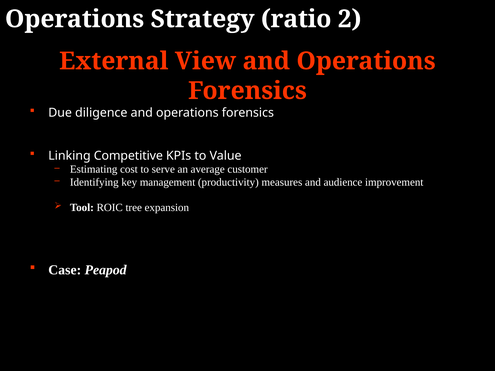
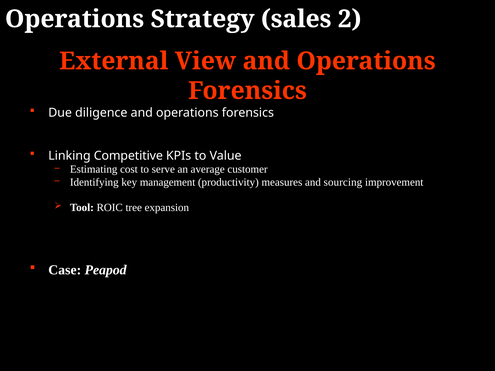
ratio: ratio -> sales (296, 19)
audience: audience -> sourcing (343, 182)
